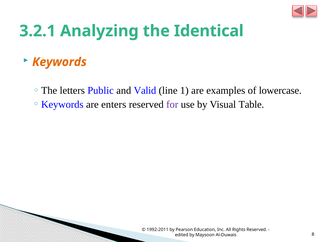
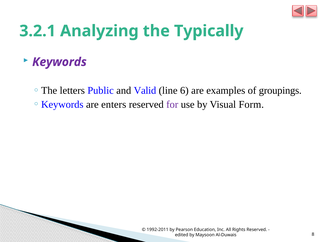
Identical: Identical -> Typically (209, 31)
Keywords colour: orange -> purple (59, 62)
1: 1 -> 6 (184, 90)
lowercase: lowercase -> groupings (280, 90)
Table: Table -> Form (251, 104)
